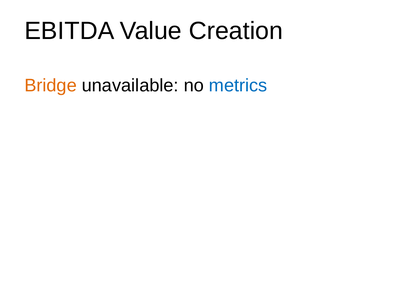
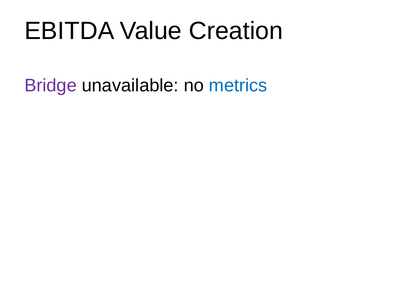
Bridge colour: orange -> purple (51, 86)
